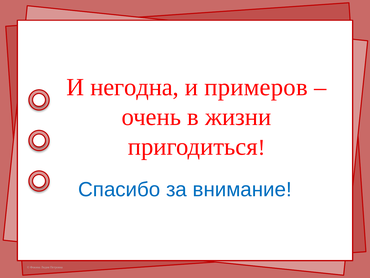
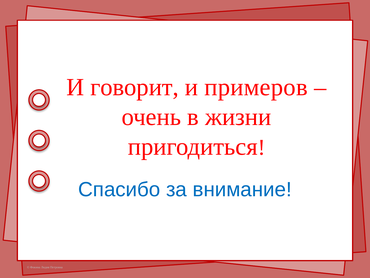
негодна: негодна -> говорит (135, 87)
